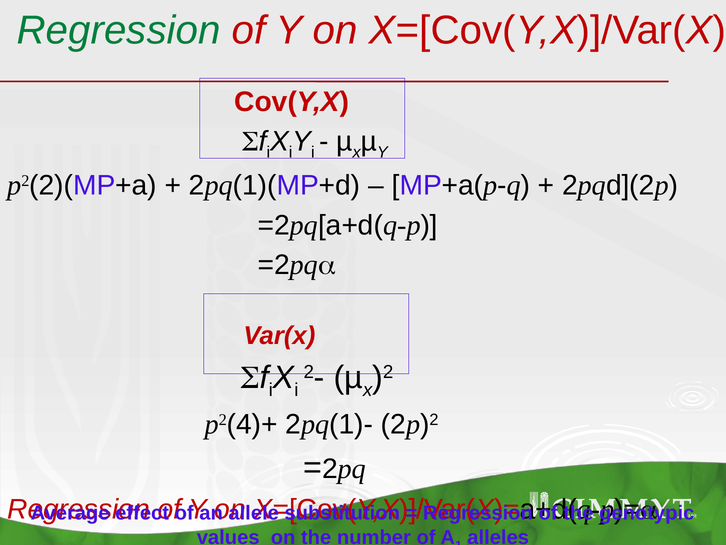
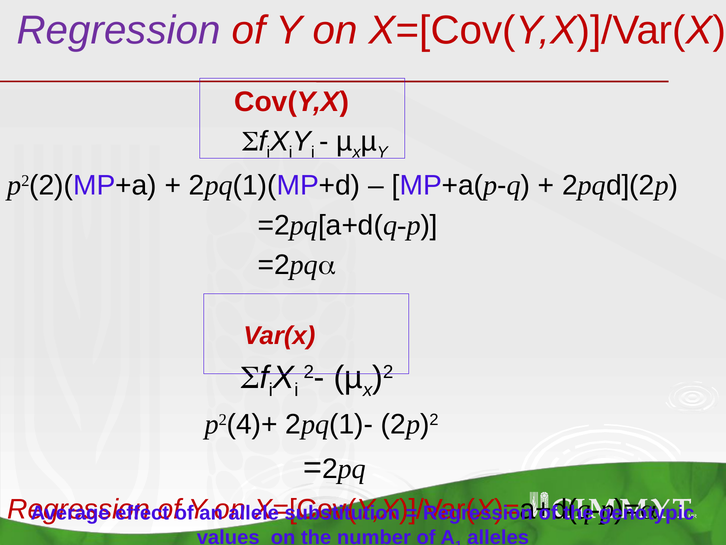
Regression colour: green -> purple (119, 31)
